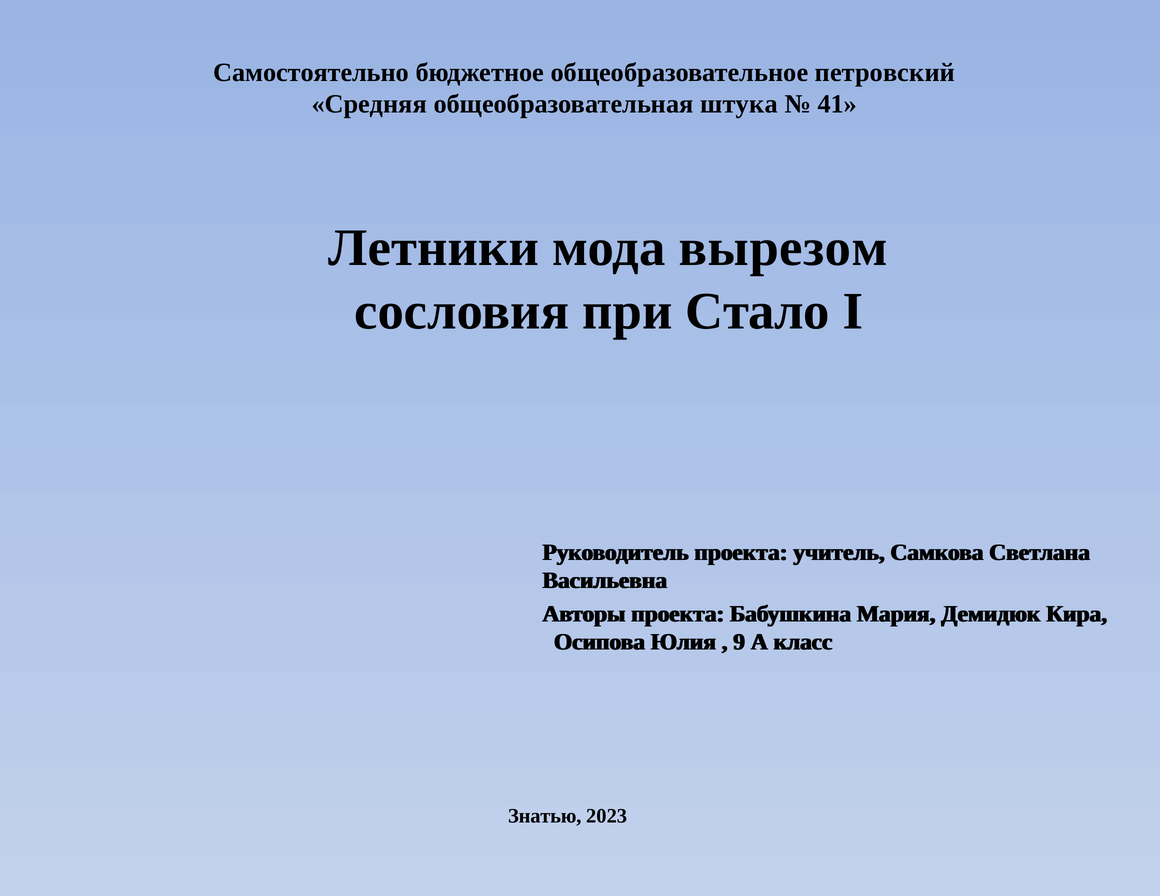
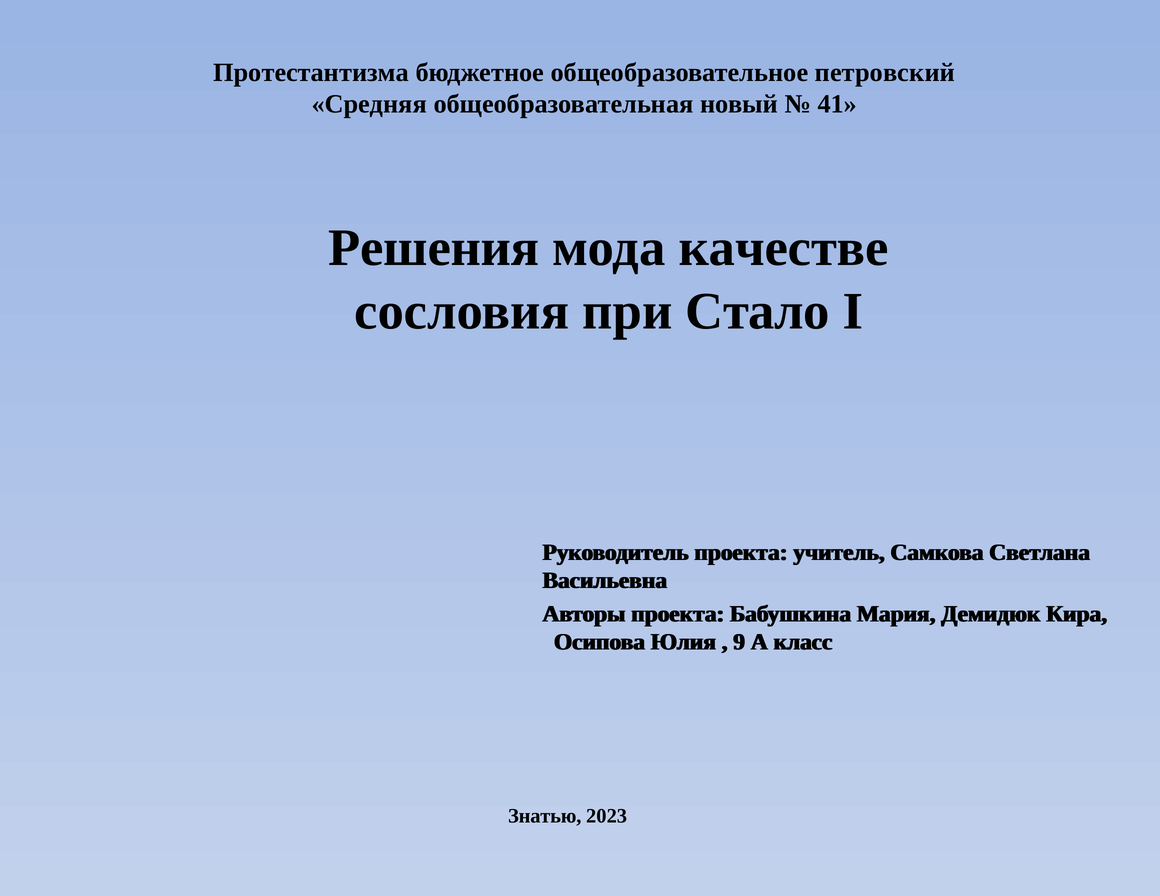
Самостоятельно: Самостоятельно -> Протестантизма (311, 73)
штука: штука -> новый (739, 104)
Летники: Летники -> Решения (434, 248)
вырезом: вырезом -> качестве (784, 248)
